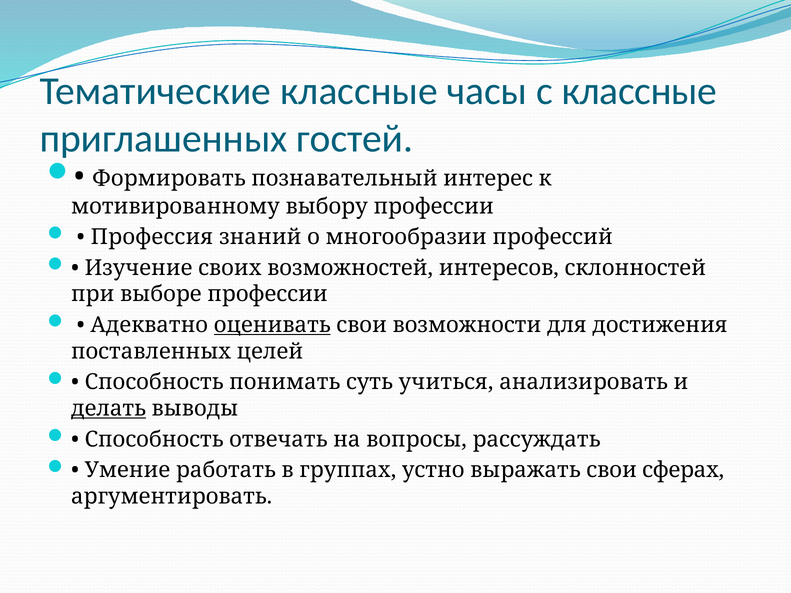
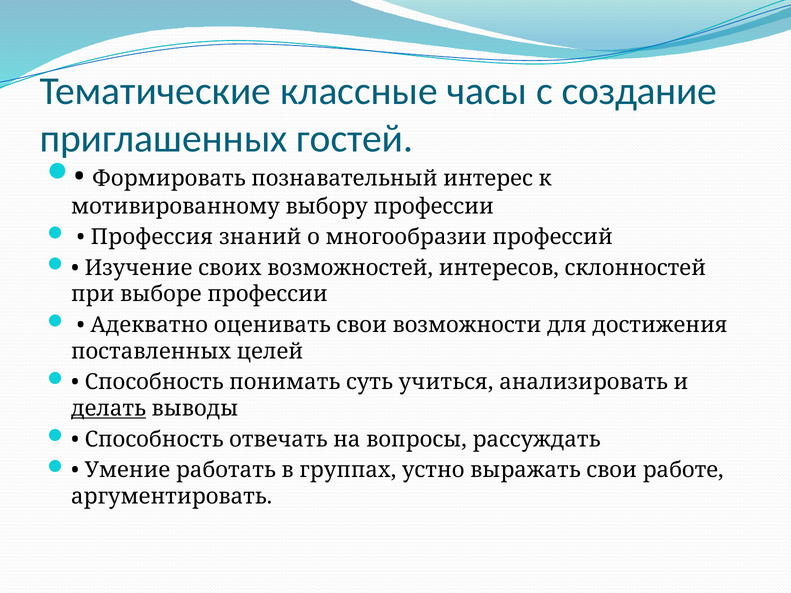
с классные: классные -> создание (639, 91)
оценивать underline: present -> none (272, 325)
сферах: сферах -> работе (683, 470)
